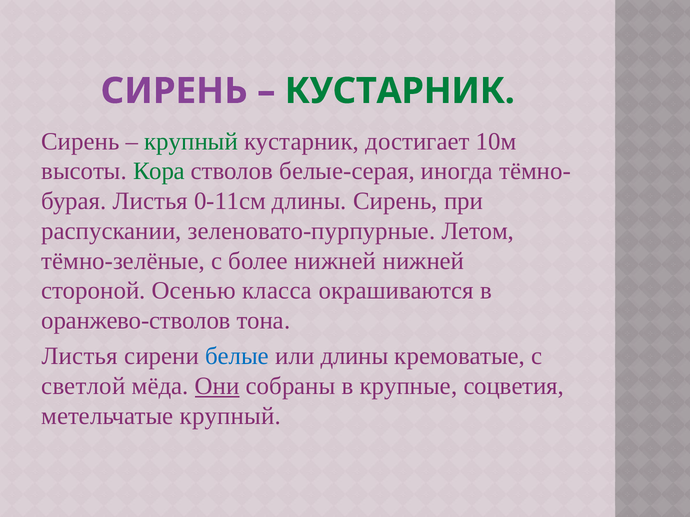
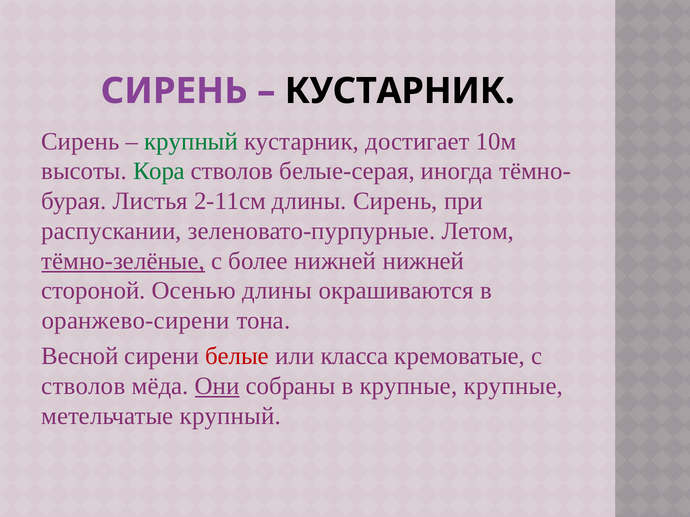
КУСТАРНИК colour: green -> black (400, 91)
0-11см: 0-11см -> 2-11см (230, 201)
тёмно-зелёные underline: none -> present (123, 261)
Осенью класса: класса -> длины (277, 291)
оранжево-стволов: оранжево-стволов -> оранжево-сирени (136, 321)
Листья: Листья -> Весной (80, 356)
белые colour: blue -> red (237, 356)
или длины: длины -> класса (354, 356)
светлой: светлой -> стволов (83, 386)
крупные соцветия: соцветия -> крупные (514, 386)
